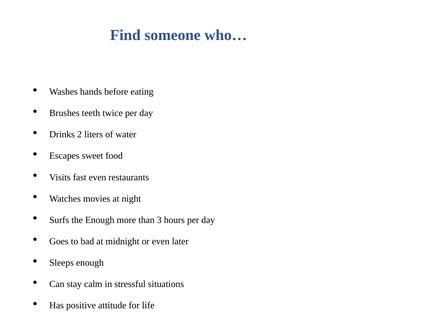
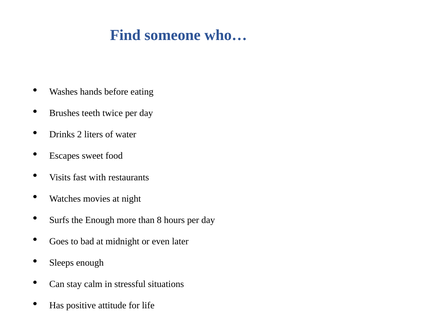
fast even: even -> with (97, 177)
3: 3 -> 8 (159, 220)
